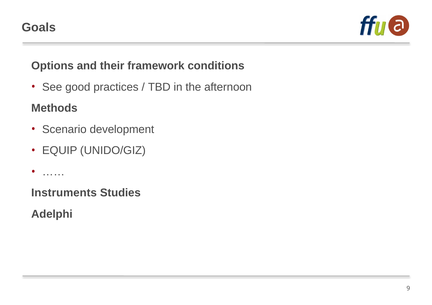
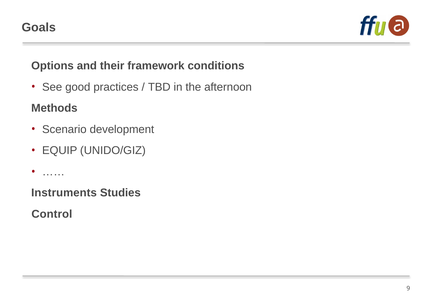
Adelphi: Adelphi -> Control (52, 215)
